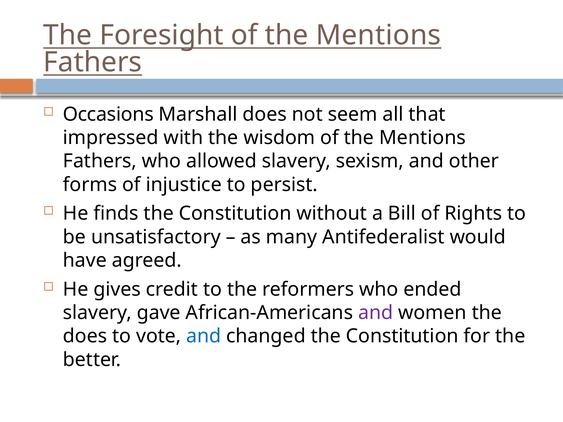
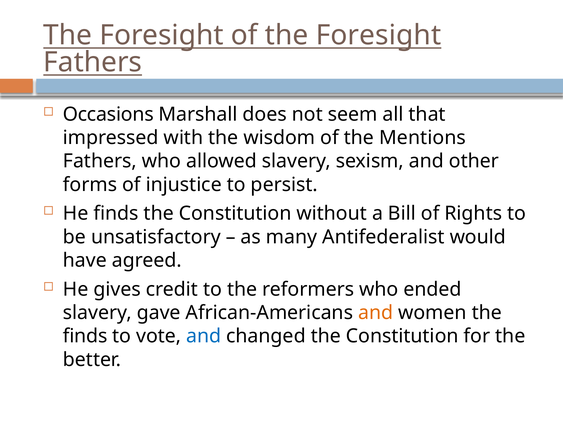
Foresight of the Mentions: Mentions -> Foresight (378, 35)
and colour: purple -> orange (376, 313)
does: does -> finds (85, 336)
